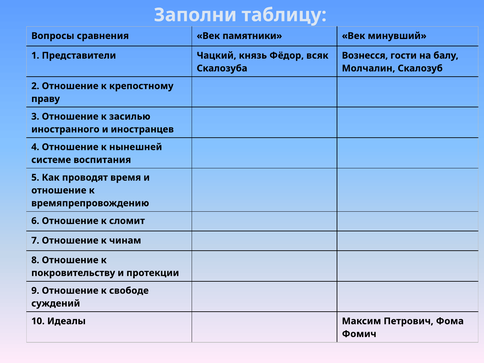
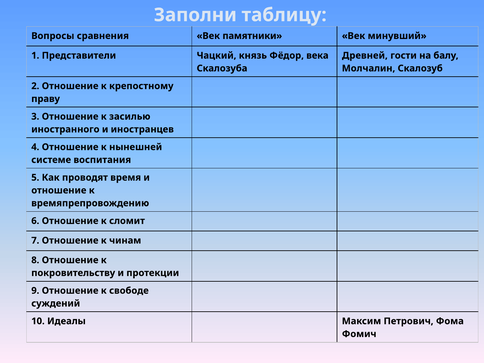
всяк: всяк -> века (317, 55)
Вознесся: Вознесся -> Древней (365, 55)
